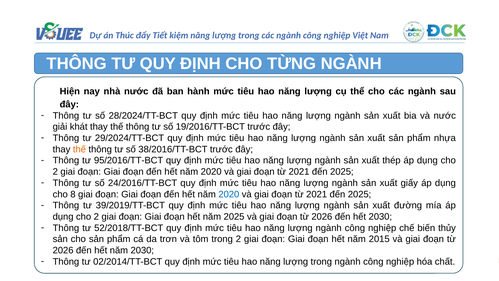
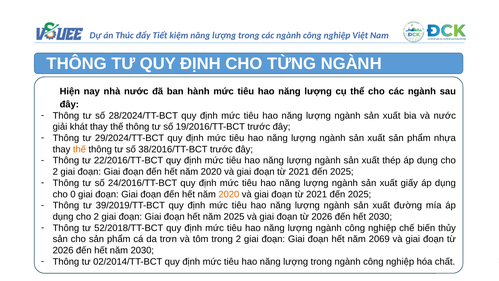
95/2016/TT-BCT: 95/2016/TT-BCT -> 22/2016/TT-BCT (129, 160)
8: 8 -> 0 (73, 194)
2020 colour: blue -> orange (229, 194)
2015: 2015 -> 2069 (379, 239)
